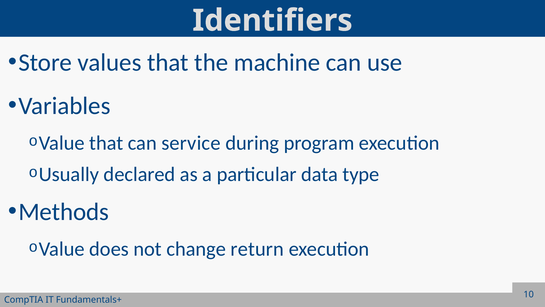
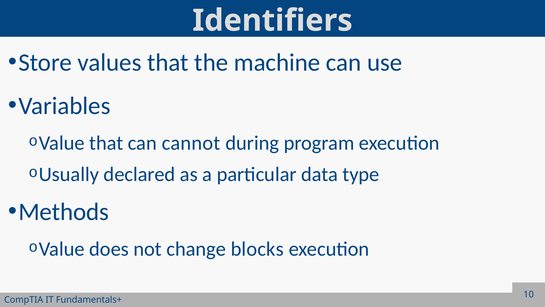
service: service -> cannot (191, 143)
return: return -> blocks (257, 249)
